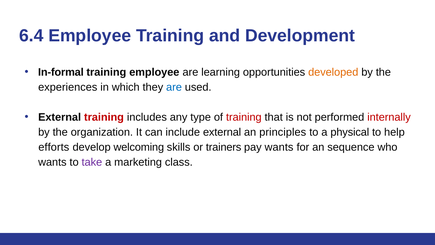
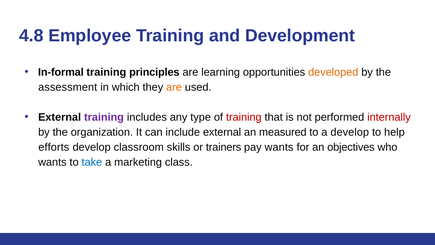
6.4: 6.4 -> 4.8 (31, 36)
training employee: employee -> principles (154, 72)
experiences: experiences -> assessment (68, 87)
are colour: blue -> orange (174, 87)
training colour: red -> purple (104, 117)
principles: principles -> measured (283, 132)
a physical: physical -> develop (350, 132)
welcoming: welcoming -> classroom (139, 147)
sequence: sequence -> objectives (351, 147)
take colour: purple -> blue (92, 162)
